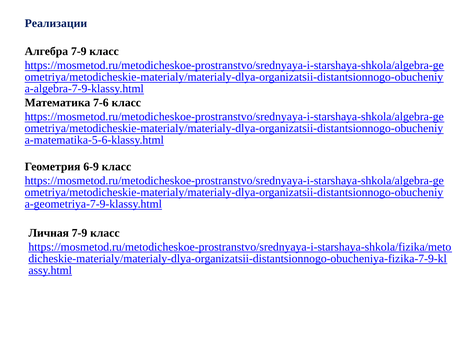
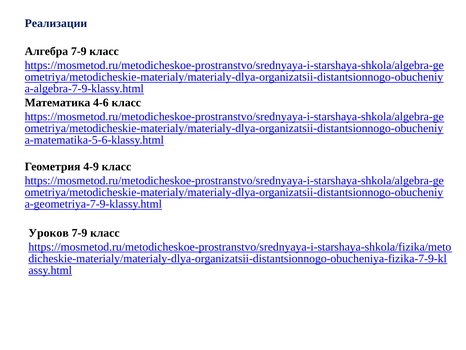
7-6: 7-6 -> 4-6 (101, 103)
6-9: 6-9 -> 4-9 (91, 166)
Личная: Личная -> Уроков (49, 233)
